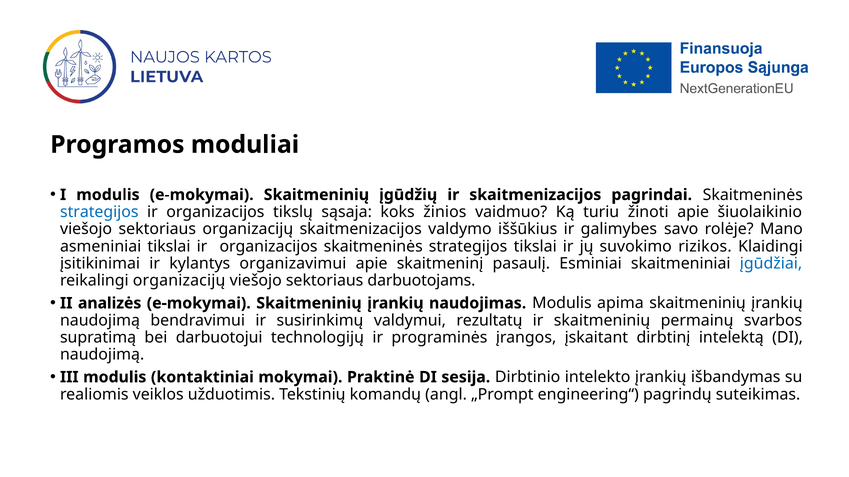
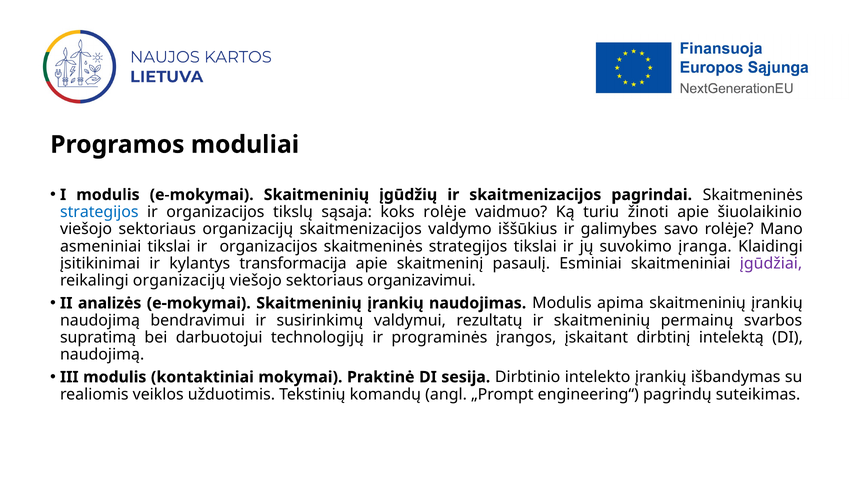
koks žinios: žinios -> rolėje (445, 212)
rizikos: rizikos -> įranga (705, 247)
organizavimui: organizavimui -> transformacija (293, 264)
įgūdžiai colour: blue -> purple (771, 264)
darbuotojams: darbuotojams -> organizavimui (421, 281)
